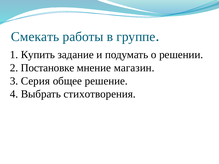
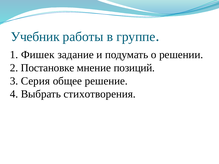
Смекать: Смекать -> Учебник (35, 37)
Купить: Купить -> Фишек (38, 55)
магазин: магазин -> позиций (134, 68)
